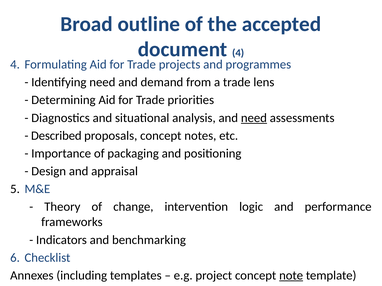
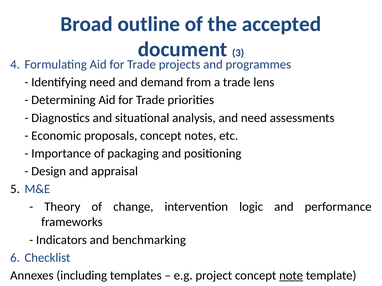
document 4: 4 -> 3 (238, 53)
need underline: present -> none (254, 118)
Described: Described -> Economic (56, 136)
